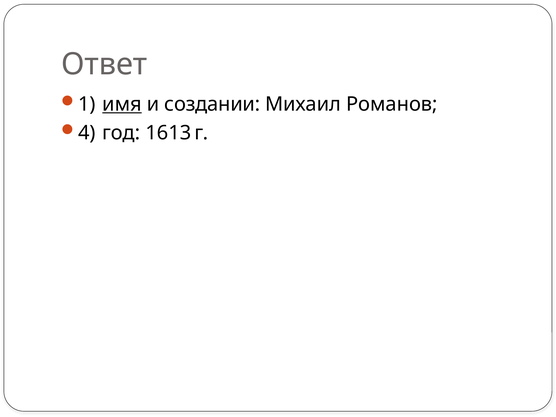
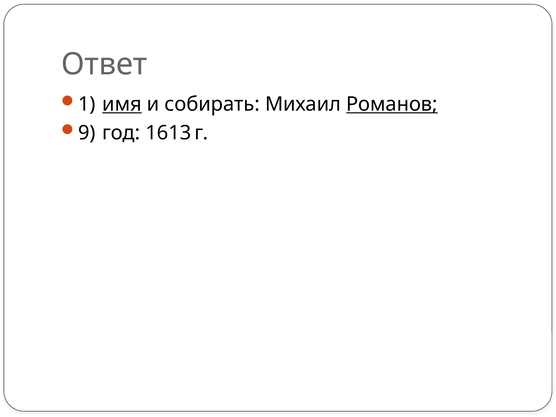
создании: создании -> собирать (212, 104)
Романов underline: none -> present (392, 104)
4: 4 -> 9 (87, 133)
